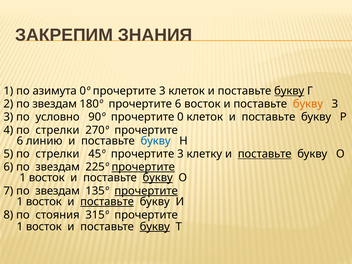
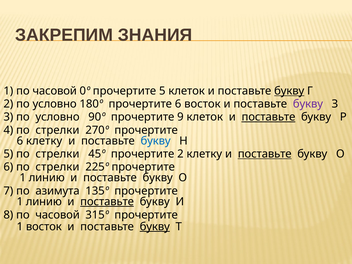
1 по азимута: азимута -> часовой (55, 91)
0º прочертите 3: 3 -> 5 (162, 91)
2 по звездам: звездам -> условно (55, 104)
букву colour: orange -> purple (308, 104)
0: 0 -> 9 (180, 117)
поставьте underline: none -> present (268, 117)
6 линию: линию -> клетку (44, 141)
45º прочертите 3: 3 -> 2 (180, 154)
6 по звездам: звездам -> стрелки (57, 167)
прочертите underline: present -> none (143, 167)
восток: восток -> линию (47, 178)
букву underline: present -> none (158, 178)
7 по звездам: звездам -> азимута (58, 191)
прочертите underline: present -> none (146, 191)
восток: восток -> линию (44, 202)
8 по стояния: стояния -> часовой (58, 215)
